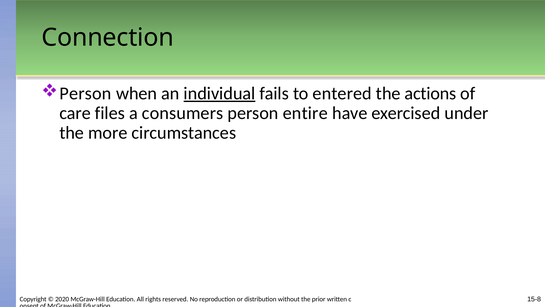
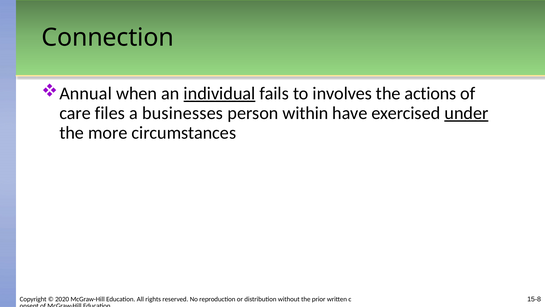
Person: Person -> Annual (86, 93)
entered: entered -> involves (342, 93)
consumers: consumers -> businesses (183, 113)
entire: entire -> within (305, 113)
under underline: none -> present (466, 113)
